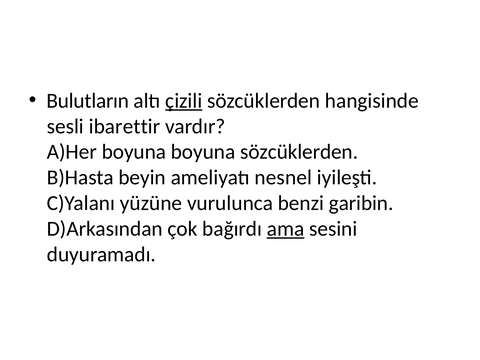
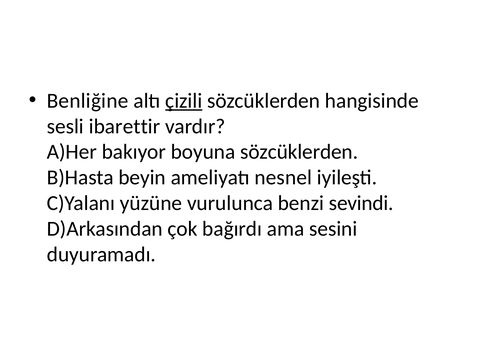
Bulutların: Bulutların -> Benliğine (88, 101)
A)Her boyuna: boyuna -> bakıyor (134, 152)
garibin: garibin -> sevindi (361, 203)
ama underline: present -> none (286, 229)
